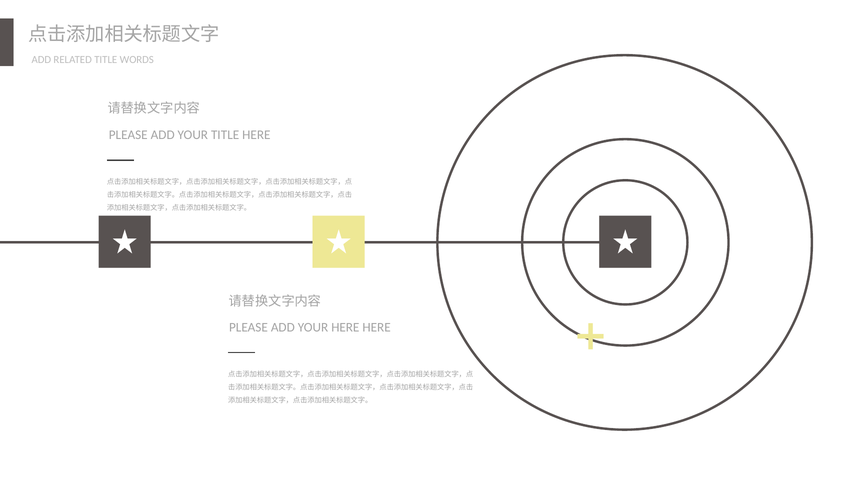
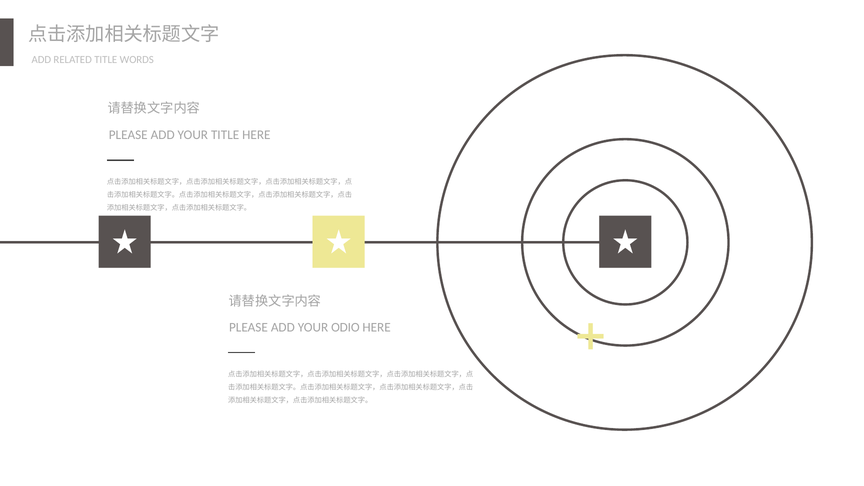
YOUR HERE: HERE -> ODIO (345, 327)
